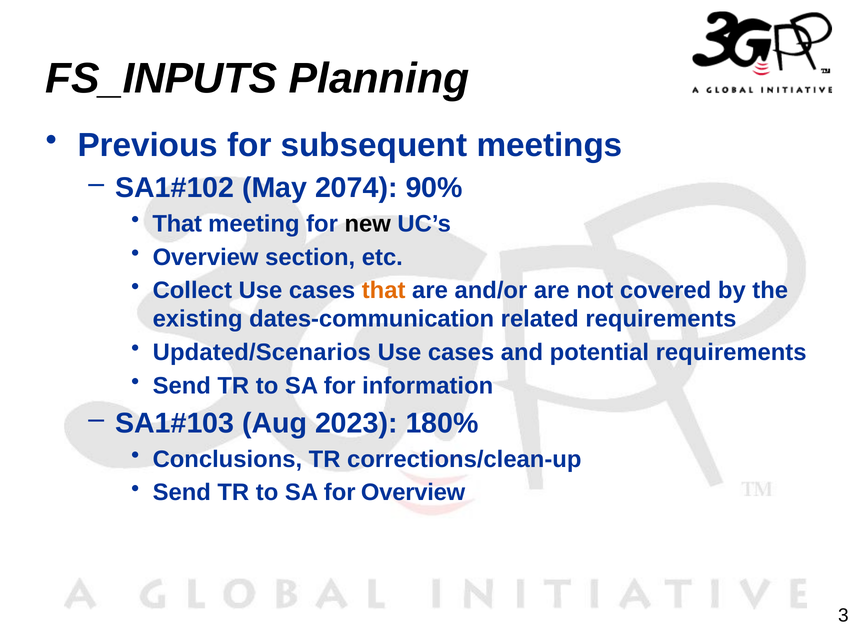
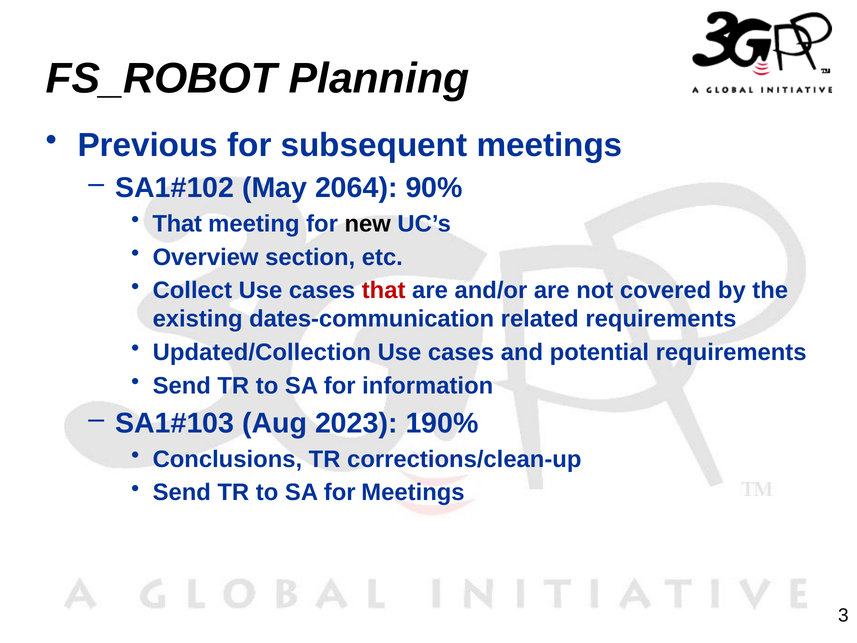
FS_INPUTS: FS_INPUTS -> FS_ROBOT (161, 78)
2074: 2074 -> 2064 (356, 188)
that colour: orange -> red (384, 290)
Updated/Scenarios: Updated/Scenarios -> Updated/Collection (262, 352)
180%: 180% -> 190% (442, 423)
for Overview: Overview -> Meetings (413, 492)
